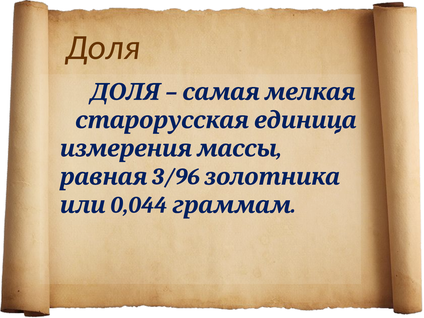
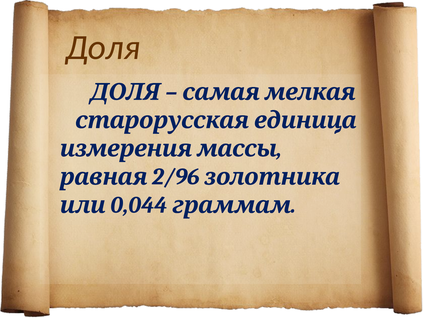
3/96: 3/96 -> 2/96 (176, 177)
